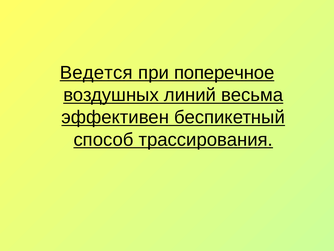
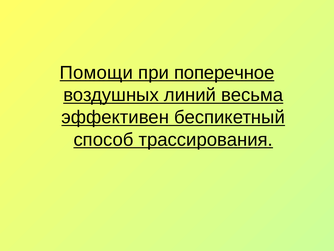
Ведется: Ведется -> Помощи (96, 73)
